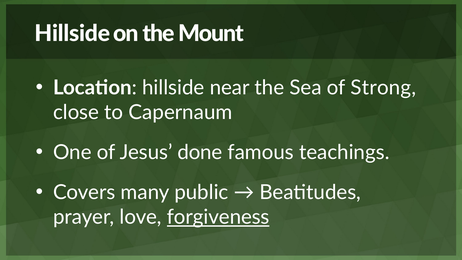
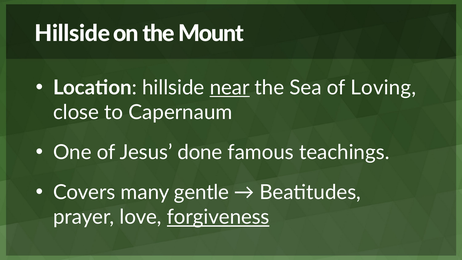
near underline: none -> present (230, 88)
Strong: Strong -> Loving (383, 88)
public: public -> gentle (201, 192)
